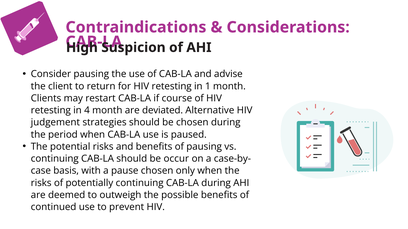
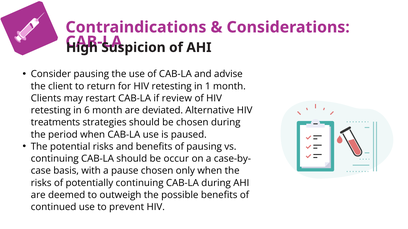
course: course -> review (177, 98)
4: 4 -> 6 (87, 111)
judgement: judgement -> treatments (55, 123)
